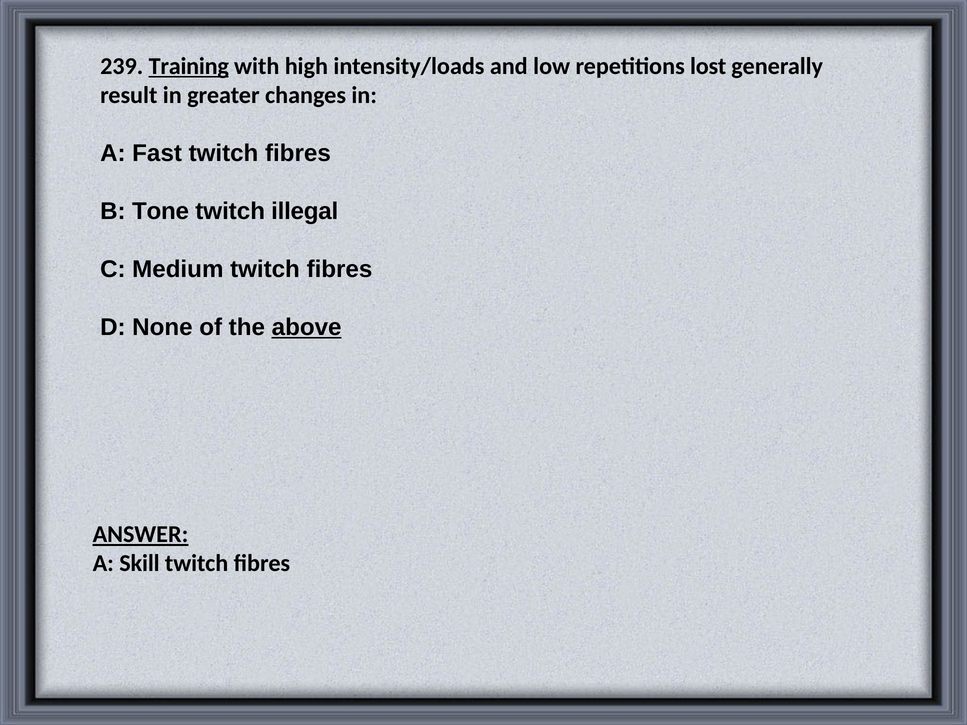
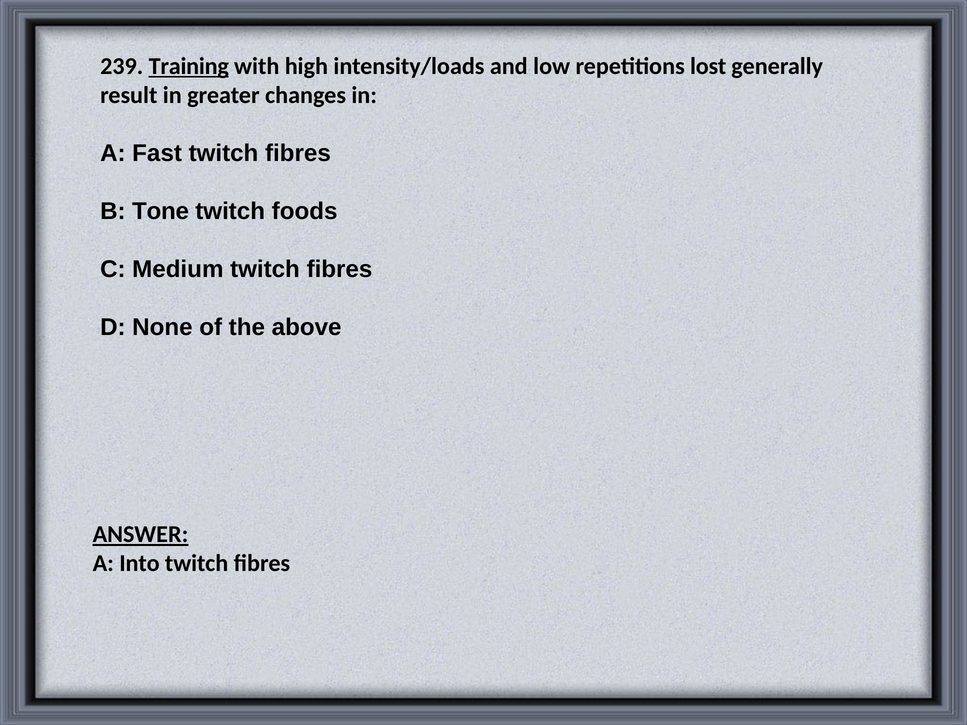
illegal: illegal -> foods (305, 211)
above underline: present -> none (307, 327)
Skill: Skill -> Into (139, 564)
